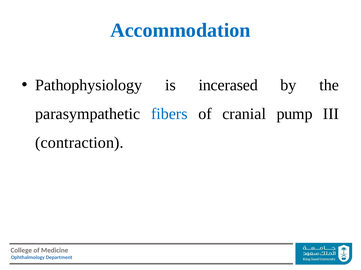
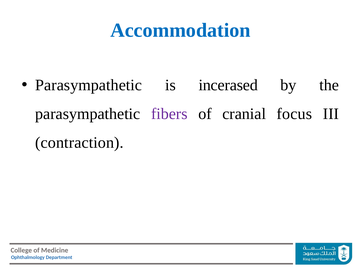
Pathophysiology: Pathophysiology -> Parasympathetic (89, 85)
fibers colour: blue -> purple (169, 114)
pump: pump -> focus (294, 114)
